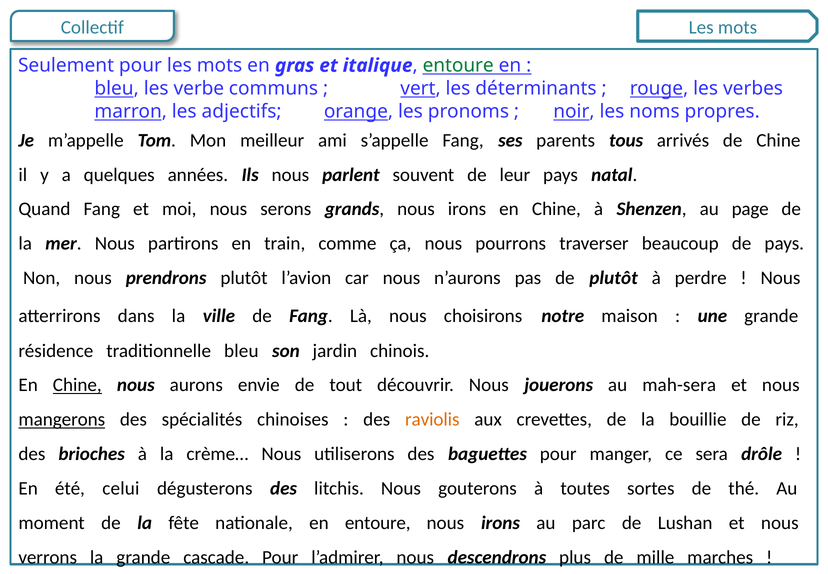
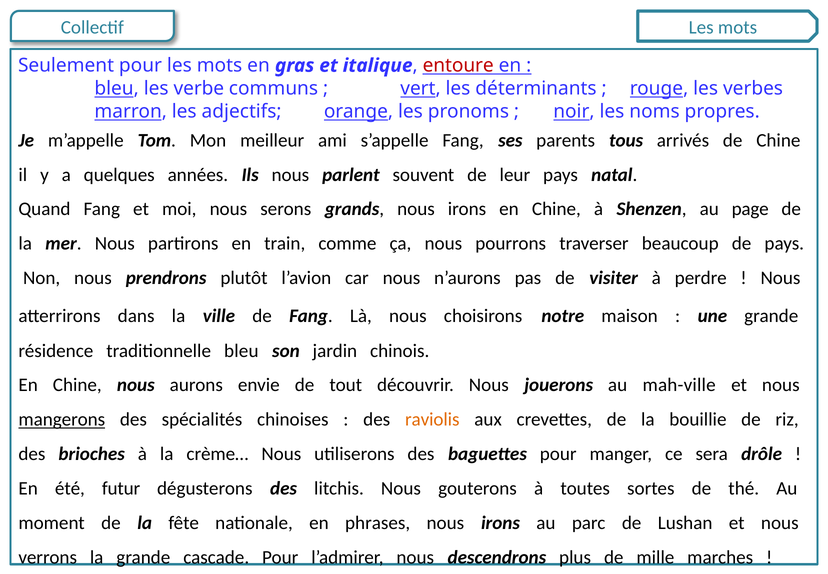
entoure colour: green -> red (458, 65)
de plutôt: plutôt -> visiter (614, 278)
Chine underline: present -> none (77, 385)
mah-sera: mah-sera -> mah-ville (679, 385)
celui: celui -> futur (121, 488)
en entoure: entoure -> phrases (378, 523)
